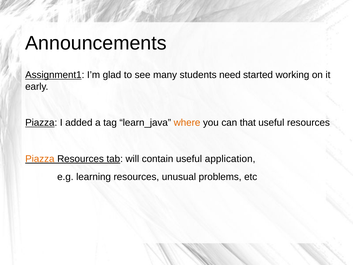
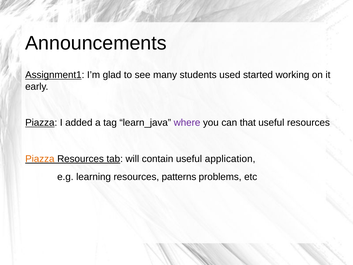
need: need -> used (230, 75)
where colour: orange -> purple (187, 123)
unusual: unusual -> patterns (179, 177)
